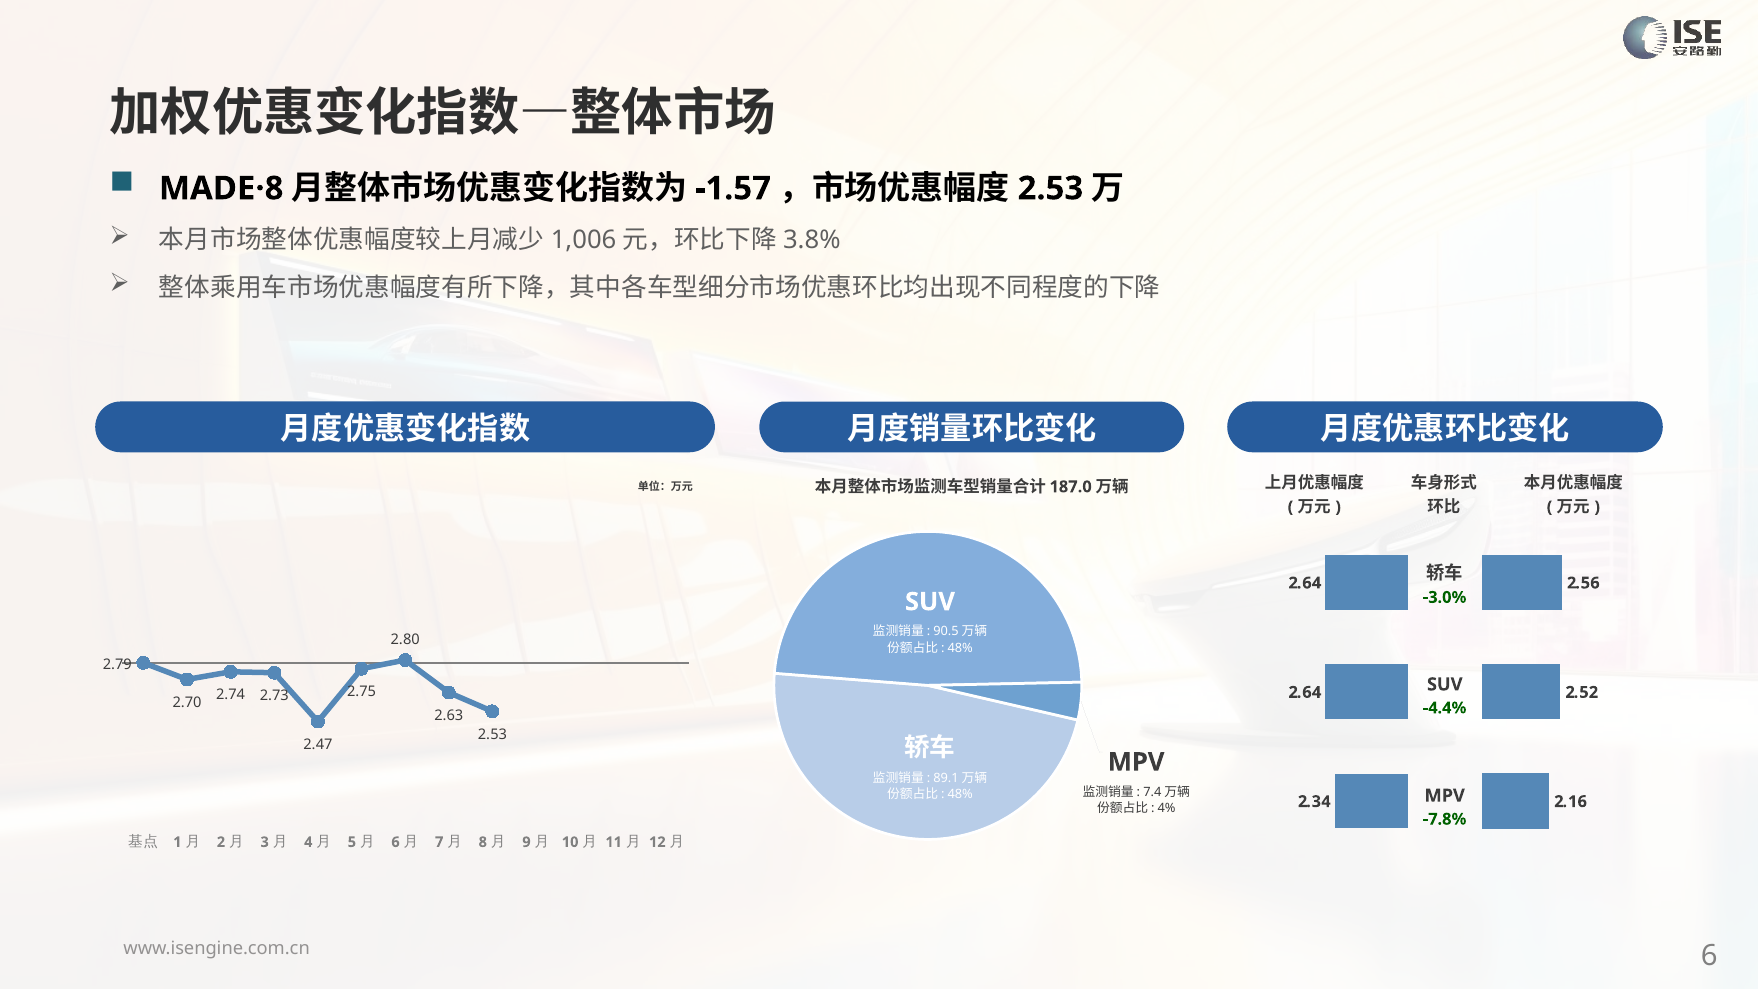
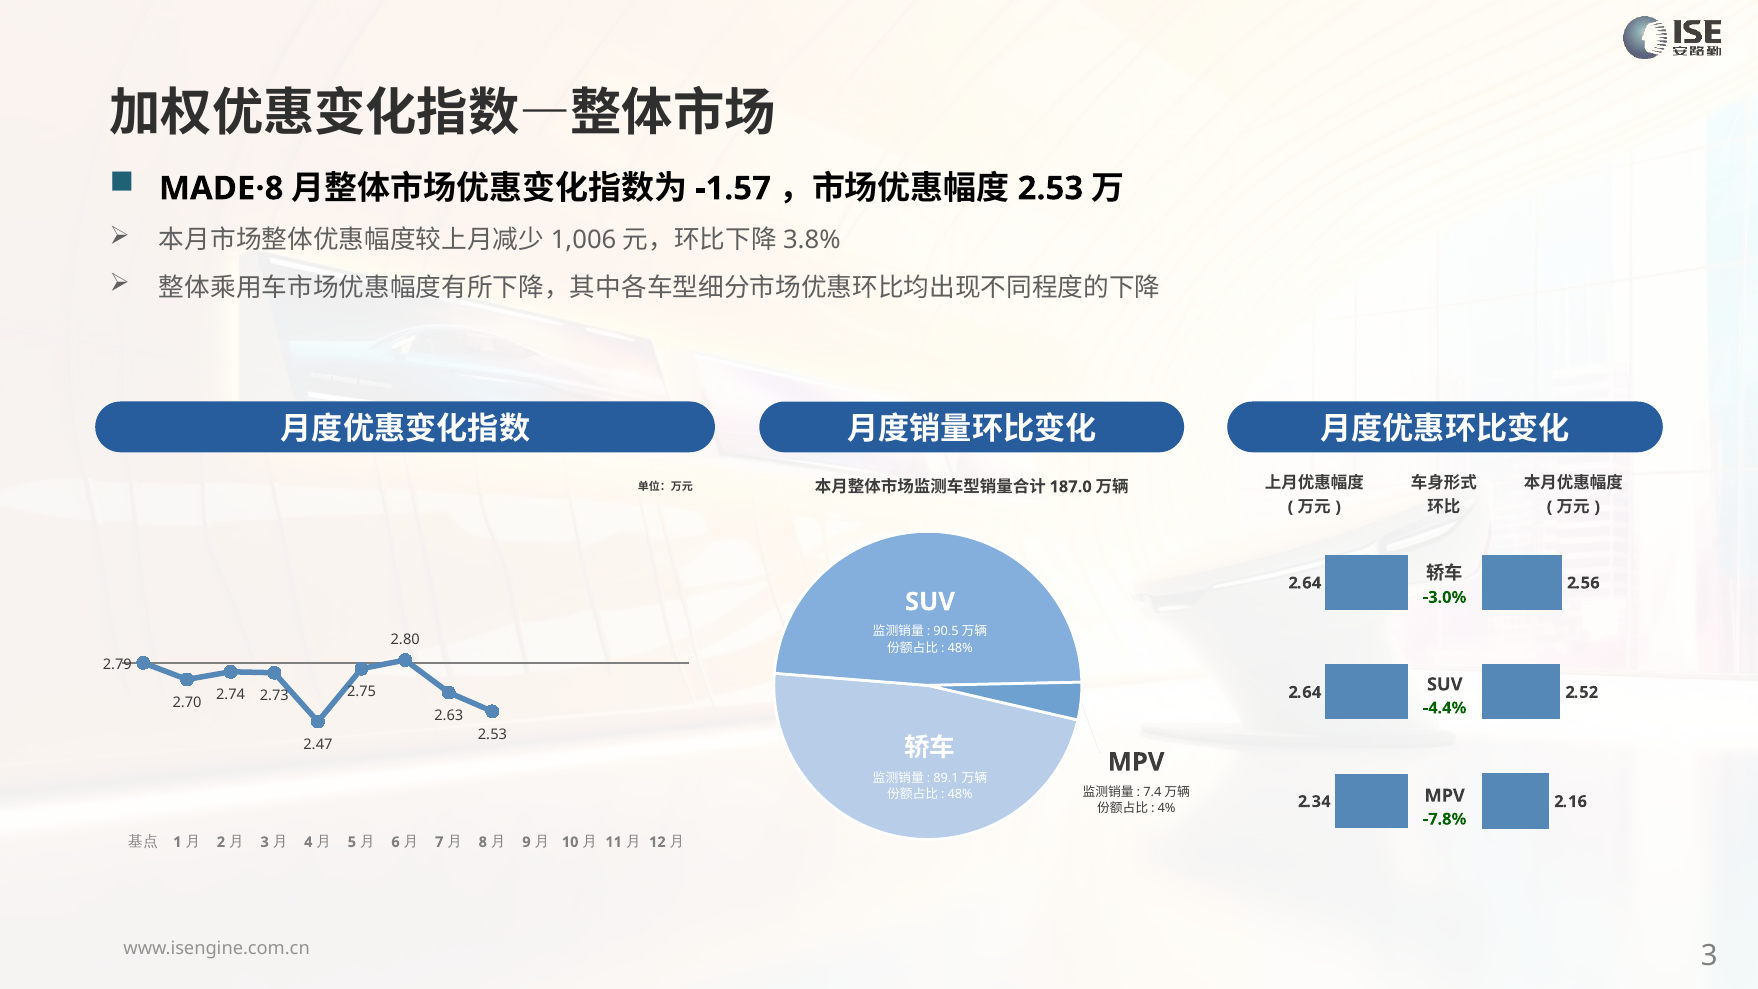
6: 6 -> 3 (1709, 955)
